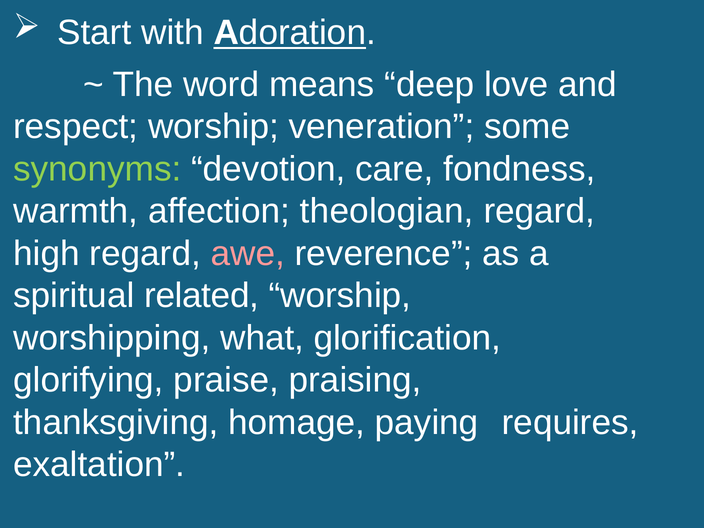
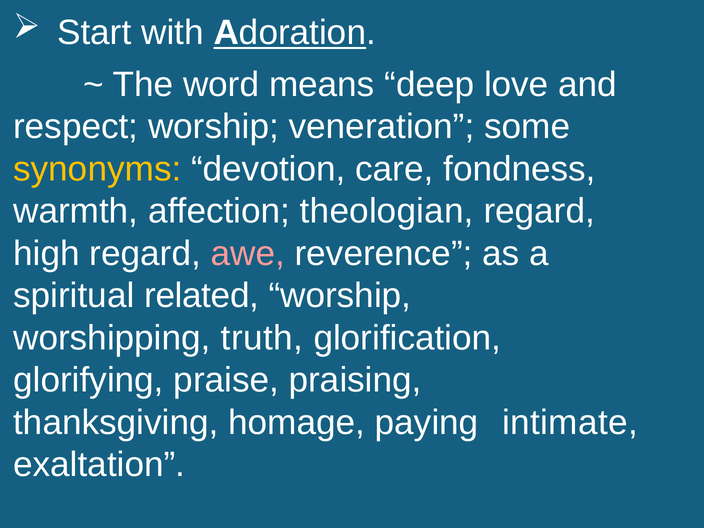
synonyms colour: light green -> yellow (97, 169)
what: what -> truth (262, 338)
requires: requires -> intimate (570, 423)
